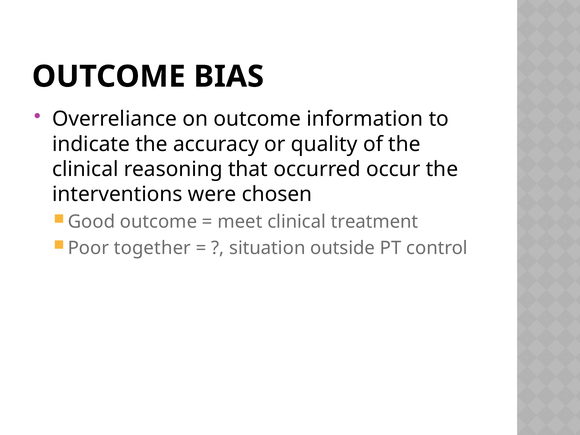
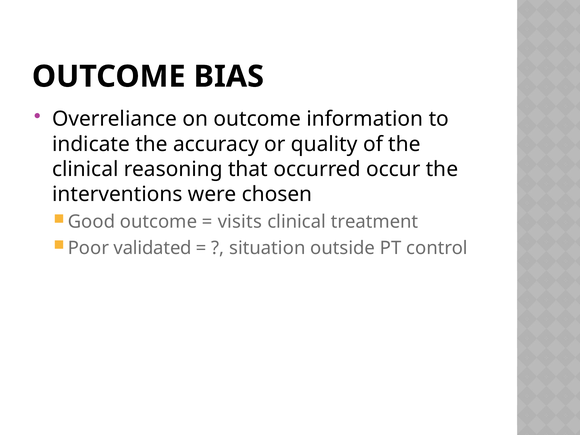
meet: meet -> visits (240, 222)
together: together -> validated (153, 248)
